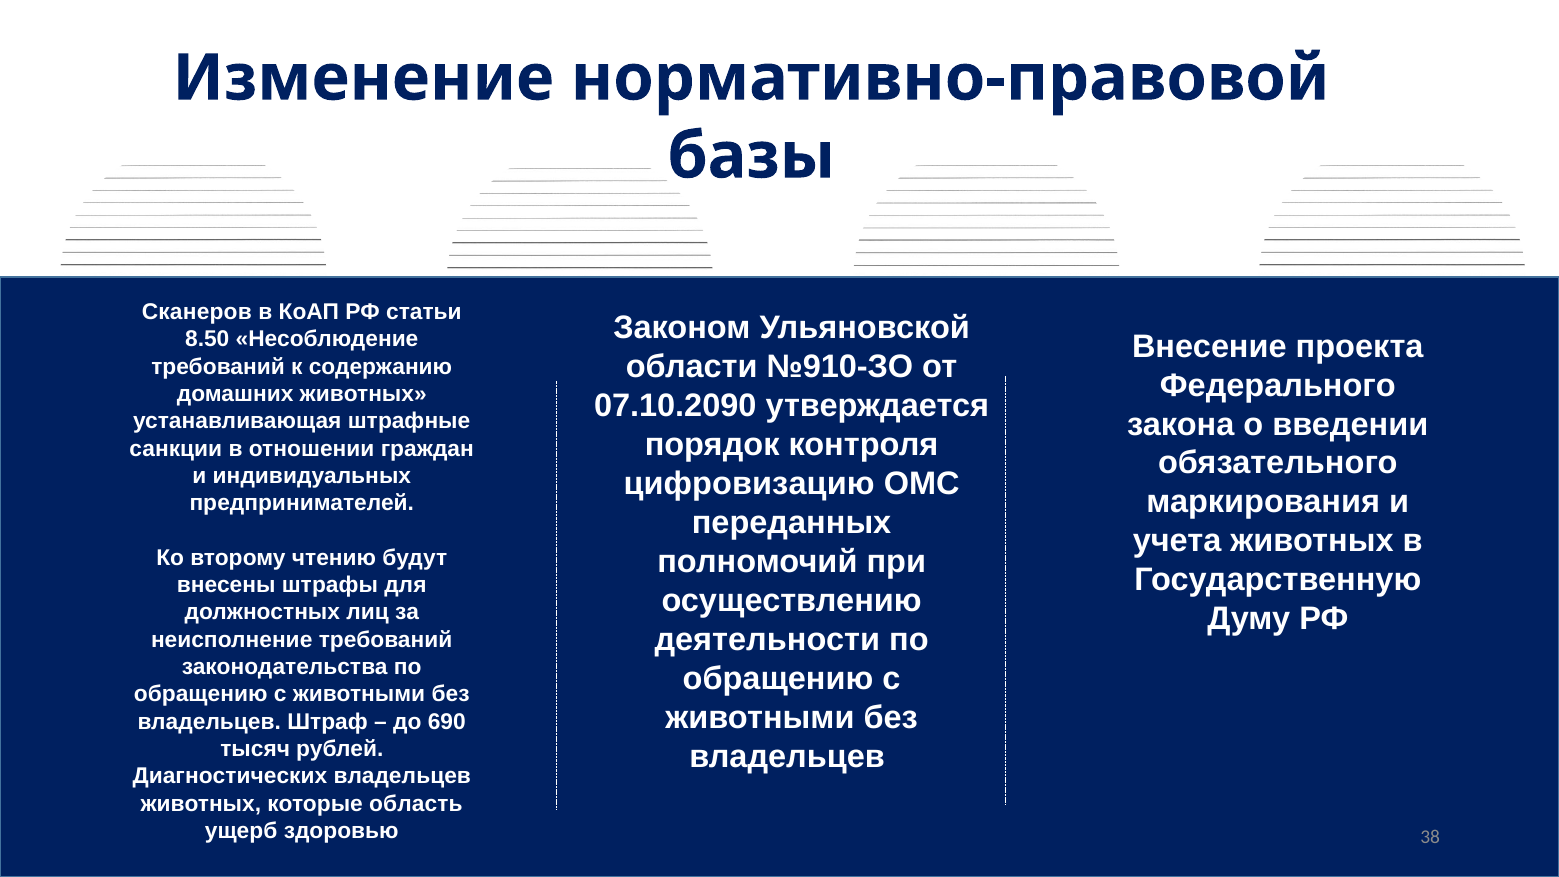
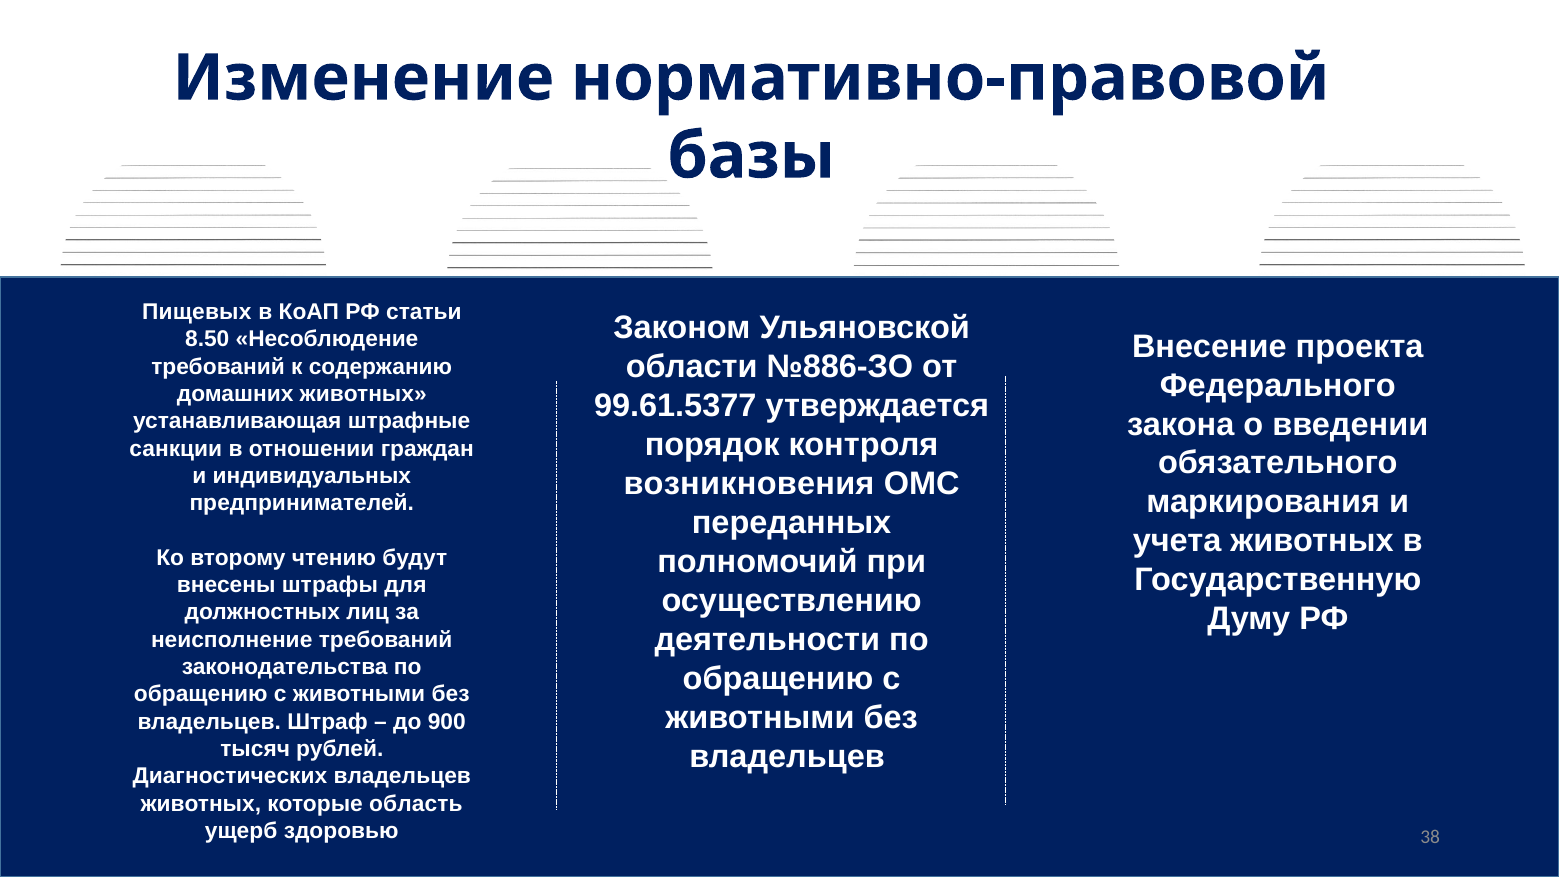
Сканеров: Сканеров -> Пищевых (197, 312)
№910-ЗО: №910-ЗО -> №886-ЗО (840, 367)
07.10.2090: 07.10.2090 -> 99.61.5377 (675, 406)
цифровизацию: цифровизацию -> возникновения (749, 484)
690: 690 -> 900 (447, 722)
